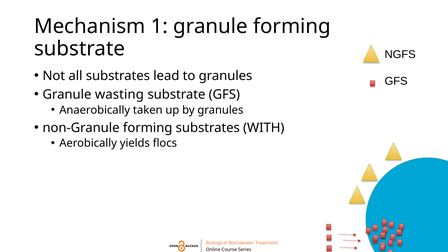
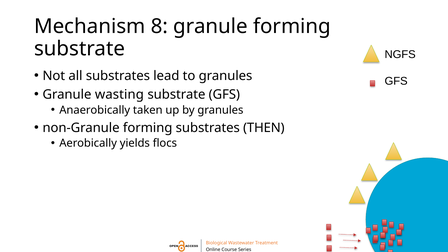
1: 1 -> 8 (159, 27)
WITH: WITH -> THEN (264, 128)
